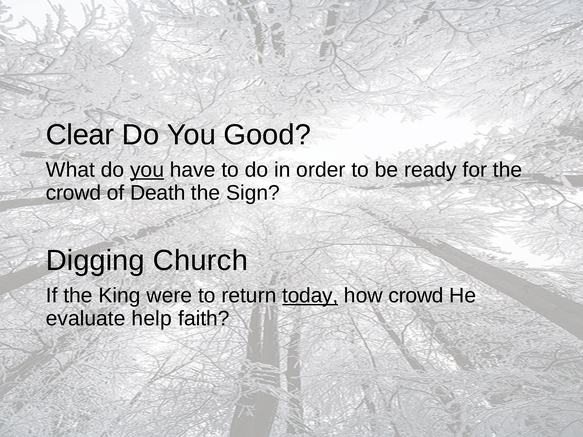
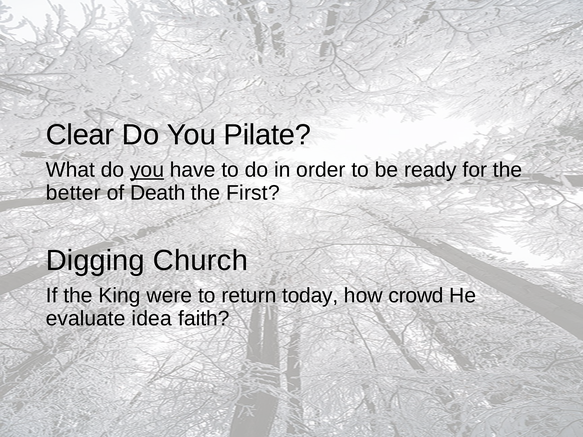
Good: Good -> Pilate (267, 135)
crowd: crowd -> better (73, 193)
Sign: Sign -> First (253, 193)
today underline: present -> none (310, 296)
help: help -> idea (152, 319)
